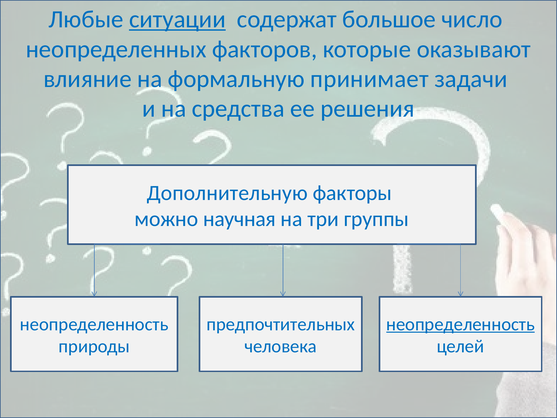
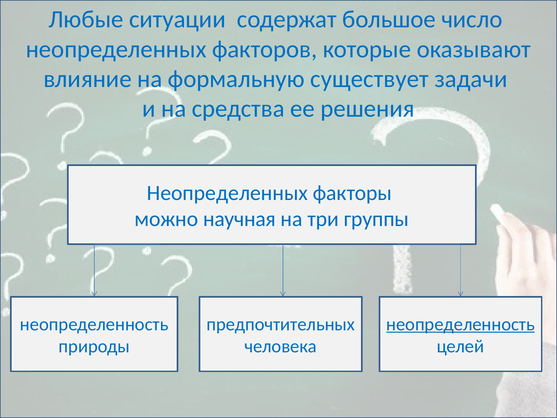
ситуации underline: present -> none (177, 19)
принимает: принимает -> существует (370, 79)
Дополнительную: Дополнительную -> Неопределенных (227, 193)
